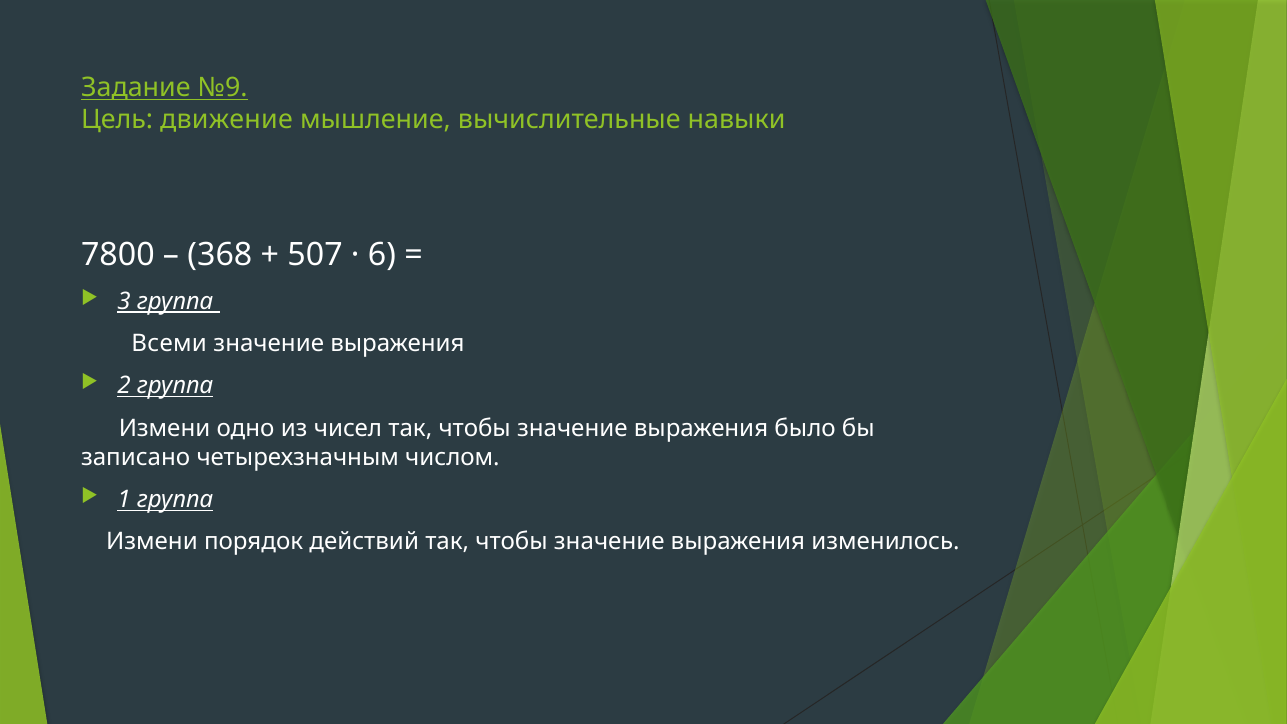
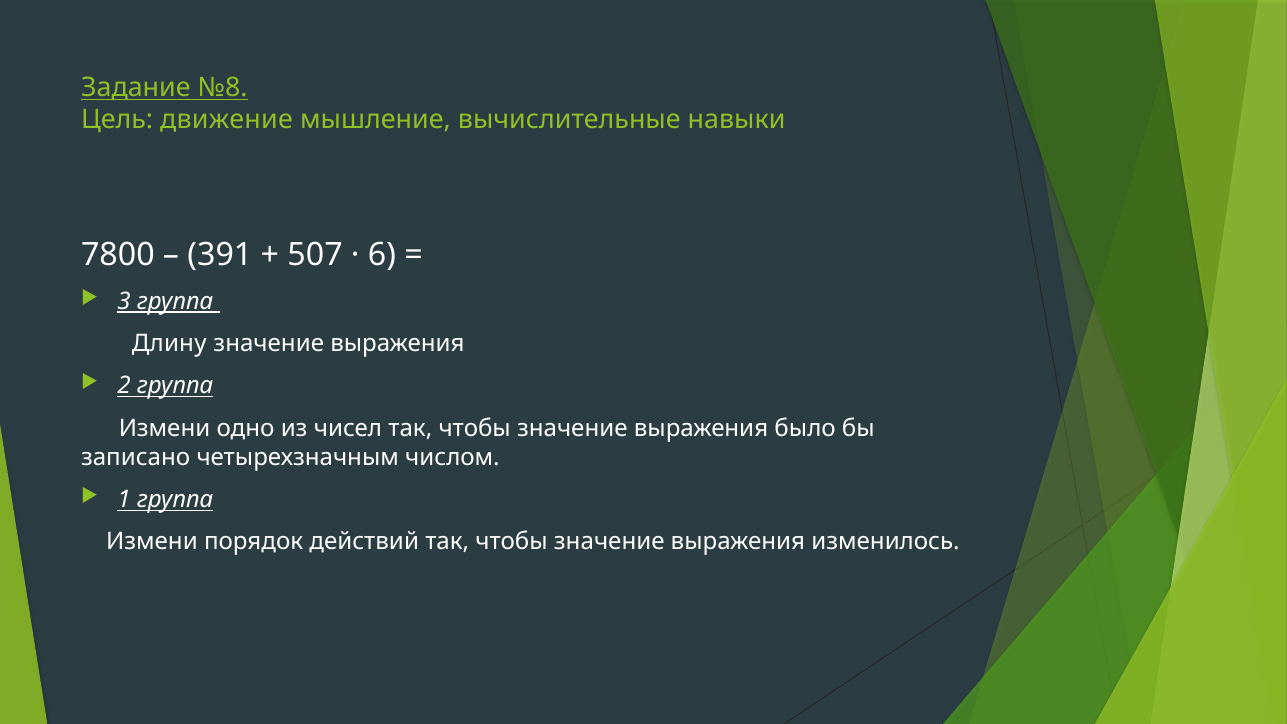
№9: №9 -> №8 (223, 87)
368: 368 -> 391 (220, 254)
Всеми: Всеми -> Длину (169, 343)
